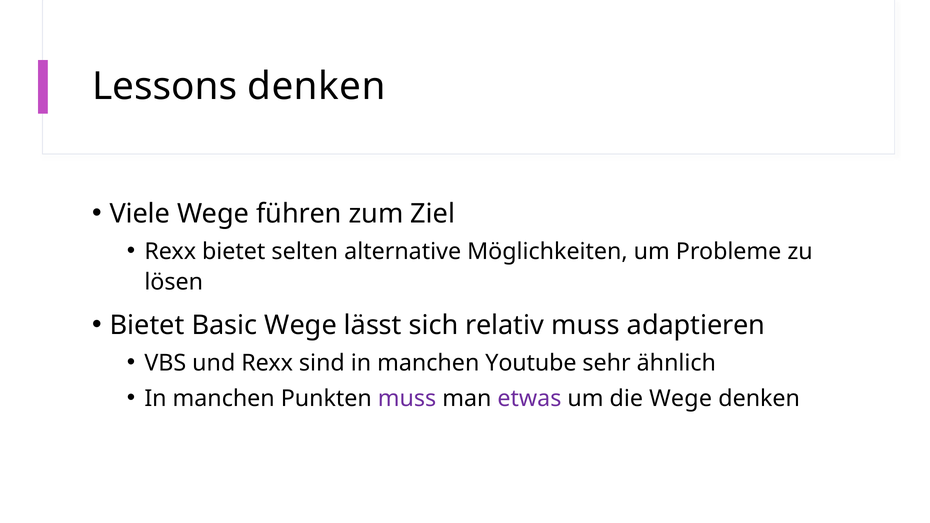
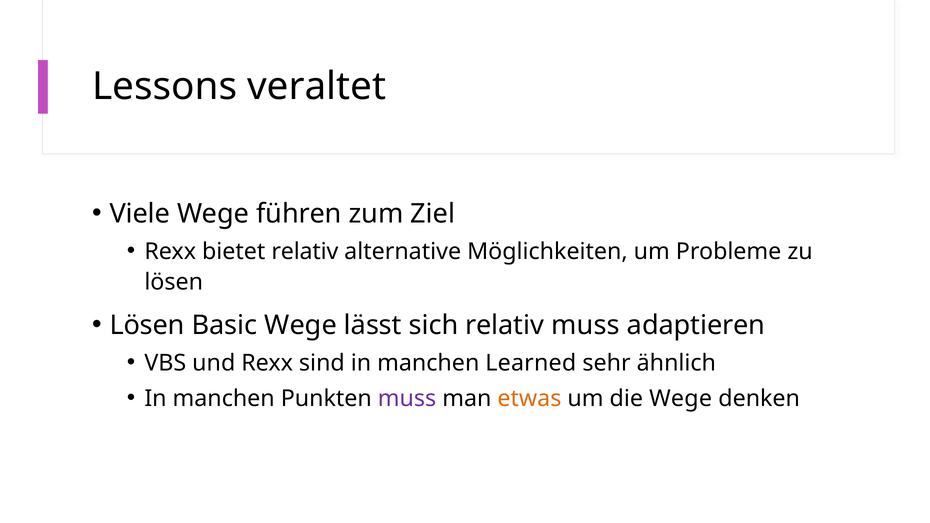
Lessons denken: denken -> veraltet (317, 87)
bietet selten: selten -> relativ (305, 251)
Bietet: Bietet -> Lösen (147, 325)
Youtube: Youtube -> Learned (531, 363)
etwas colour: purple -> orange (529, 399)
